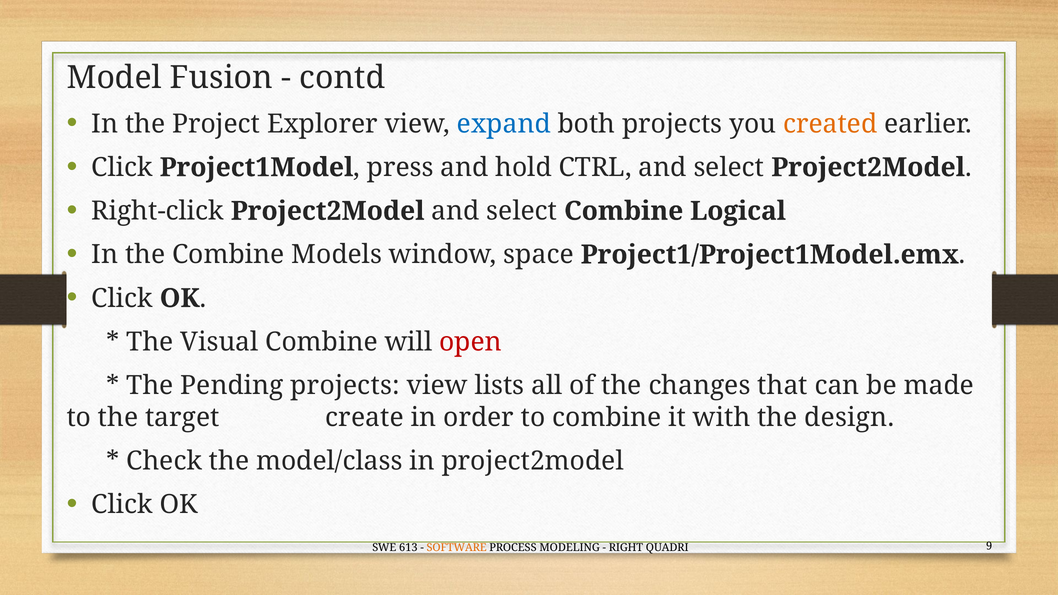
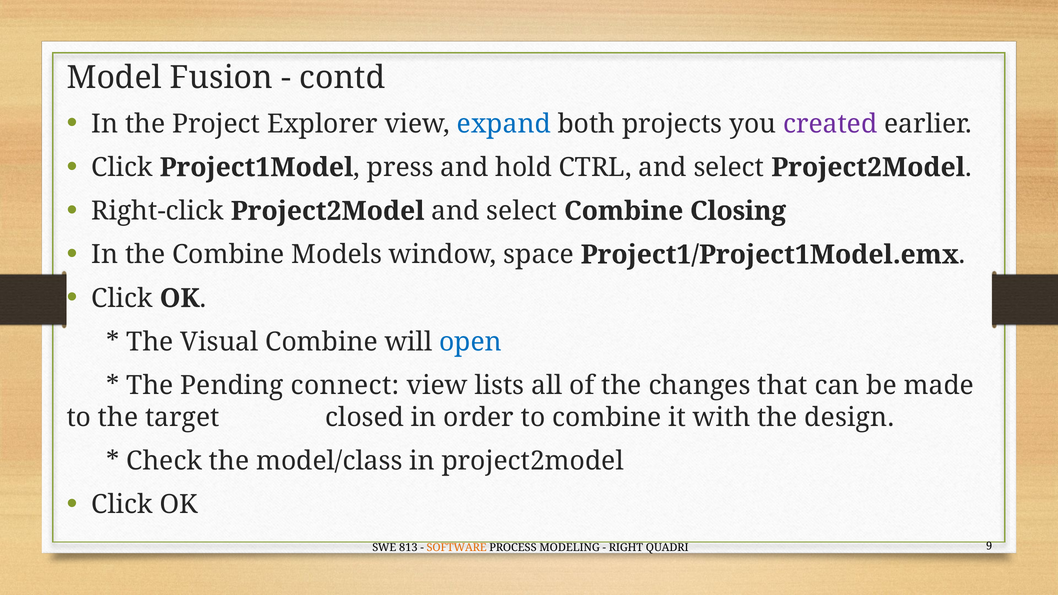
created colour: orange -> purple (830, 124)
Logical: Logical -> Closing (738, 211)
open colour: red -> blue (471, 342)
Pending projects: projects -> connect (345, 386)
create: create -> closed (365, 417)
613: 613 -> 813 (408, 548)
